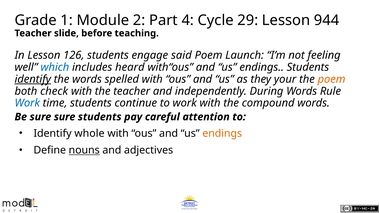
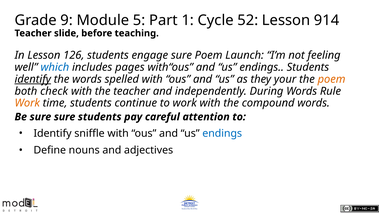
1: 1 -> 9 (67, 20)
2: 2 -> 5 (139, 20)
4: 4 -> 1 (188, 20)
29: 29 -> 52 (248, 20)
944: 944 -> 914 (327, 20)
engage said: said -> sure (181, 55)
heard: heard -> pages (130, 67)
Work colour: blue -> orange (27, 103)
whole: whole -> sniffle (89, 133)
endings colour: orange -> blue (222, 133)
nouns underline: present -> none (84, 150)
